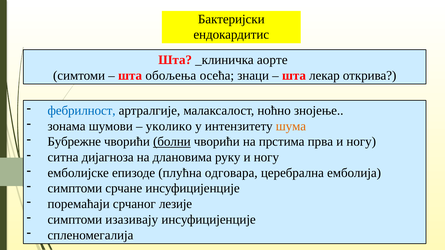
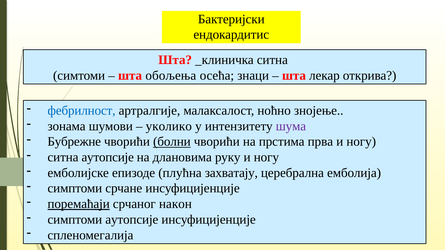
_клиничка аорте: аорте -> ситна (272, 60)
шума colour: orange -> purple (291, 126)
ситна дијагноза: дијагноза -> аутопсије (108, 157)
одговара: одговара -> захватају (231, 173)
поремаћаји underline: none -> present (79, 204)
лезије: лезије -> након (175, 204)
симптоми изазивају: изазивају -> аутопсије (132, 220)
